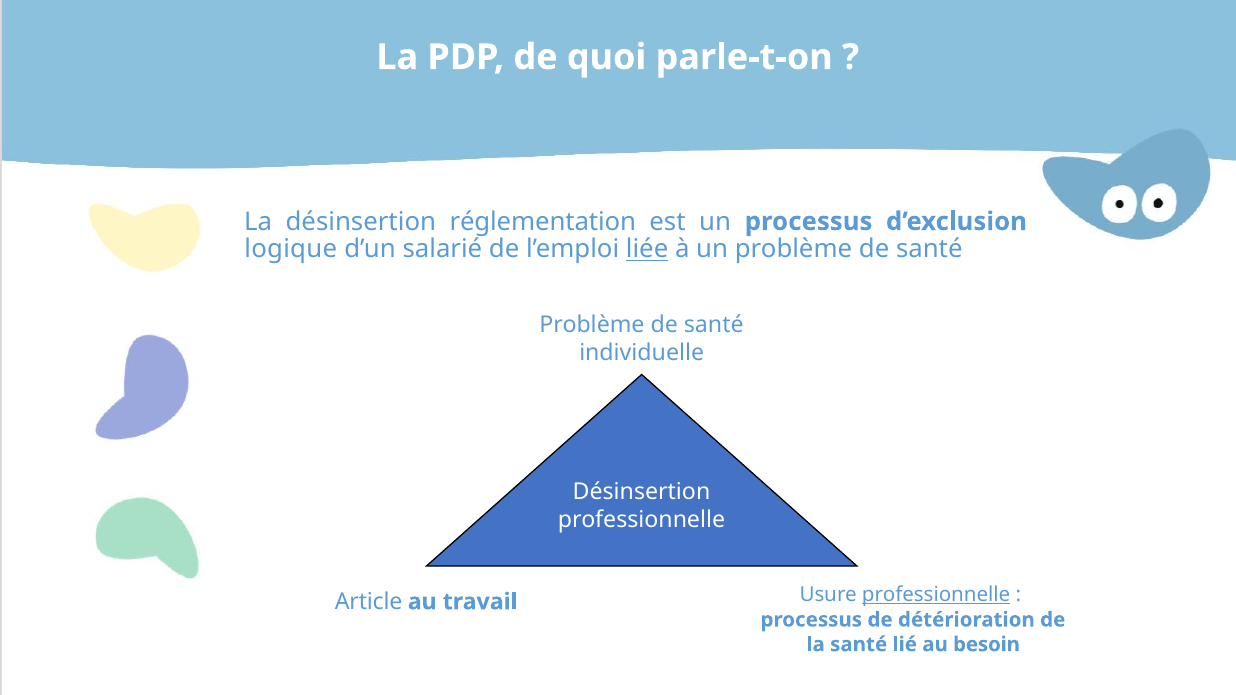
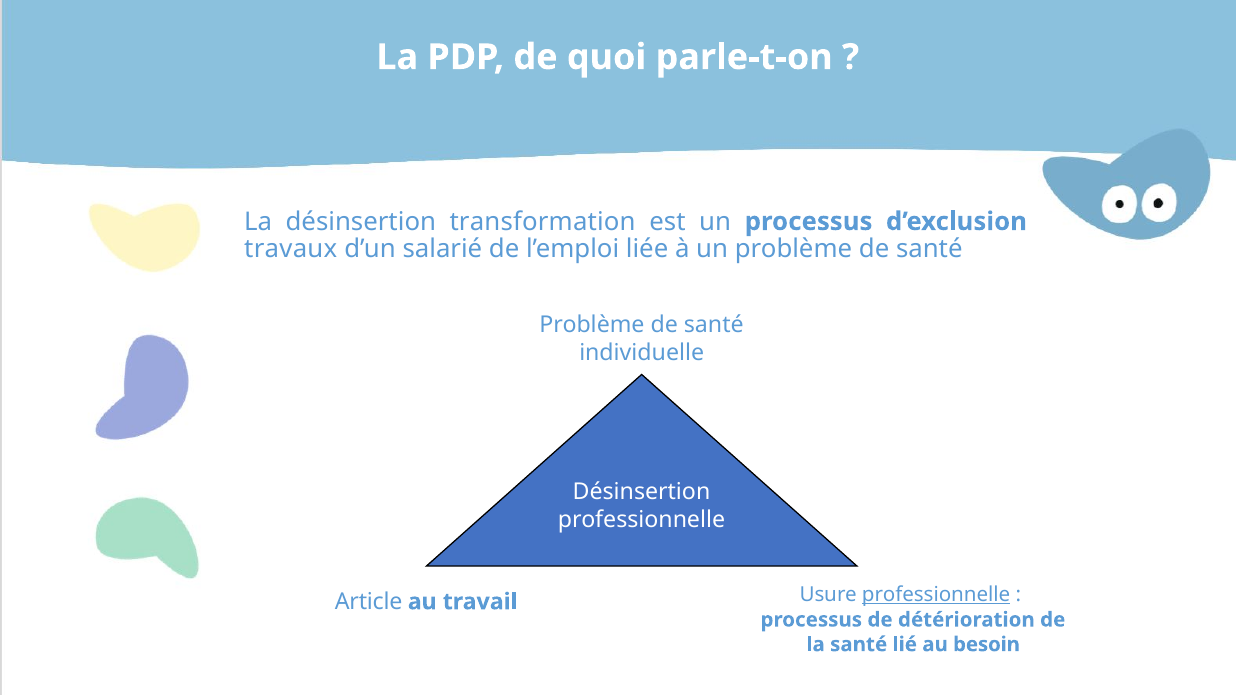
réglementation: réglementation -> transformation (543, 222)
logique: logique -> travaux (291, 249)
liée underline: present -> none (647, 249)
